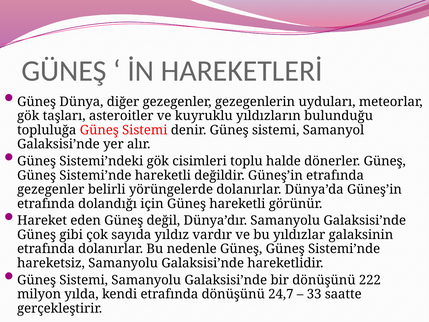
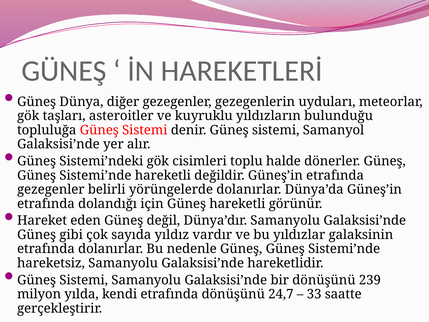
222: 222 -> 239 (370, 280)
